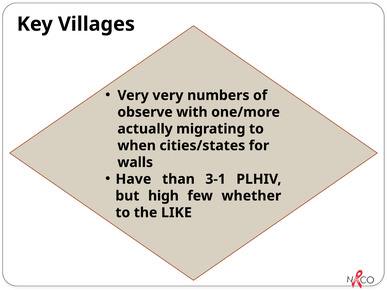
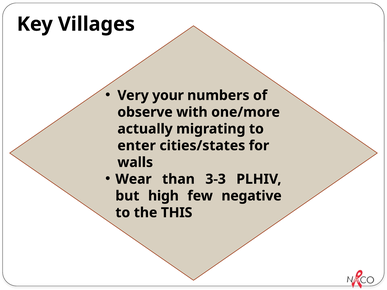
Very very: very -> your (168, 95)
when: when -> enter (137, 146)
Have: Have -> Wear (134, 179)
3-1: 3-1 -> 3-3 (216, 179)
whether: whether -> negative (252, 196)
LIKE: LIKE -> THIS (177, 213)
